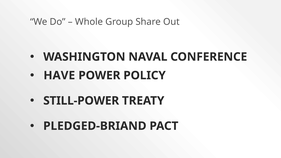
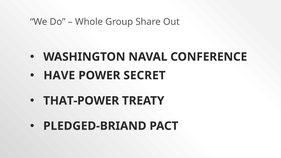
POLICY: POLICY -> SECRET (144, 75)
STILL-POWER: STILL-POWER -> THAT-POWER (81, 101)
